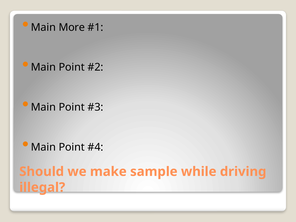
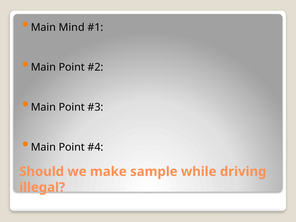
More: More -> Mind (72, 27)
